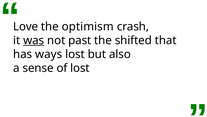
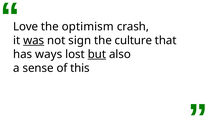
past: past -> sign (80, 40)
shifted: shifted -> culture (133, 40)
but underline: none -> present (97, 54)
of lost: lost -> this (80, 68)
